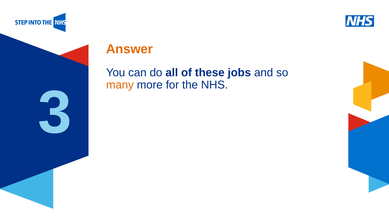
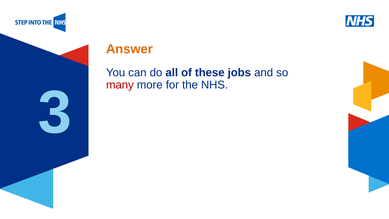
many colour: orange -> red (120, 85)
